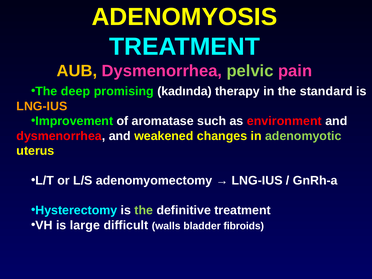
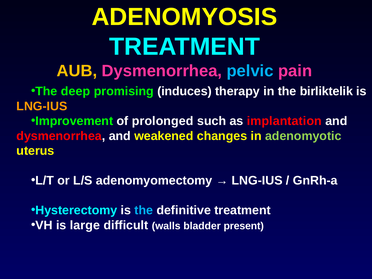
pelvic colour: light green -> light blue (250, 71)
kadında: kadında -> induces (185, 91)
standard: standard -> birliktelik (326, 91)
aromatase: aromatase -> prolonged (163, 121)
environment: environment -> implantation (284, 121)
the colour: light green -> light blue (144, 210)
fibroids: fibroids -> present (244, 226)
